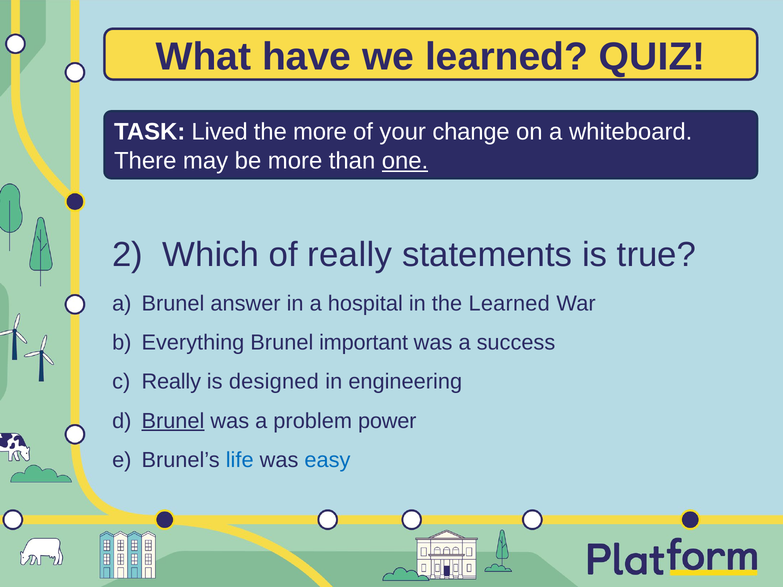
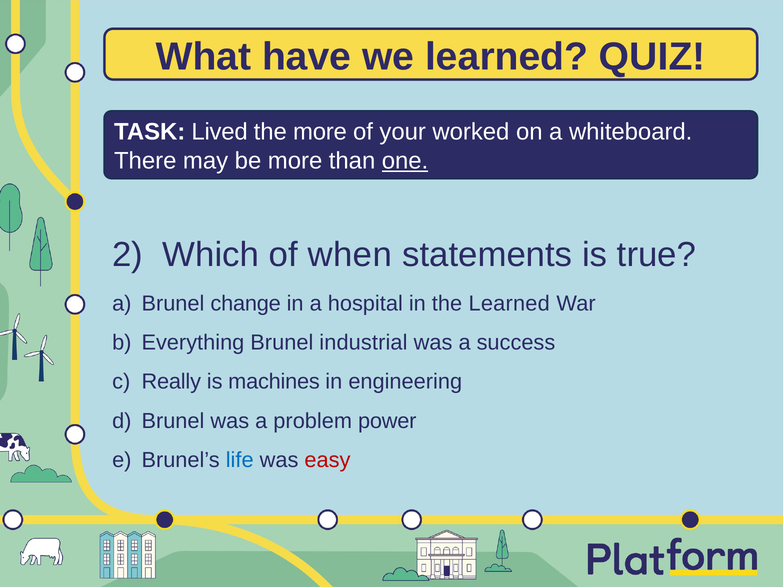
change: change -> worked (471, 132)
of really: really -> when (350, 255)
answer: answer -> change (246, 304)
important: important -> industrial (363, 343)
designed: designed -> machines (274, 382)
Brunel underline: present -> none (173, 421)
easy colour: blue -> red (327, 460)
